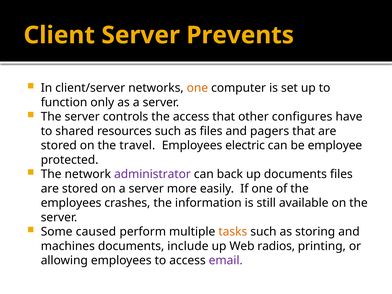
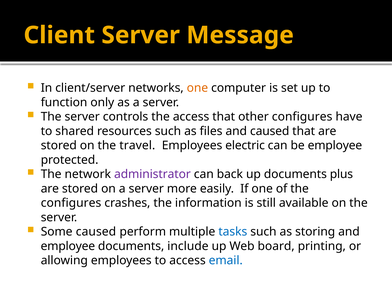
Prevents: Prevents -> Message (240, 35)
and pagers: pagers -> caused (270, 131)
documents files: files -> plus (341, 174)
employees: employees -> configures (71, 203)
tasks colour: orange -> blue (233, 232)
machines: machines -> employee (68, 246)
radios: radios -> board (276, 246)
email colour: purple -> blue (226, 260)
